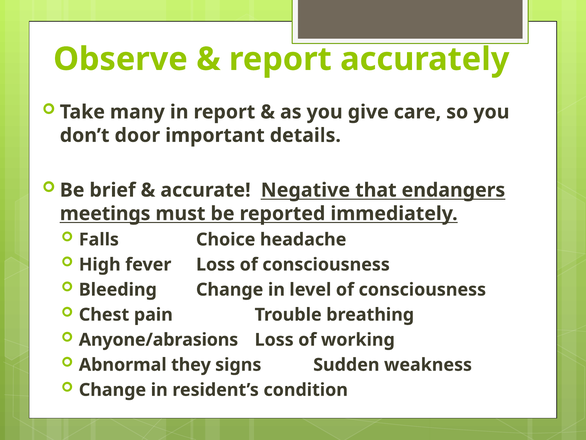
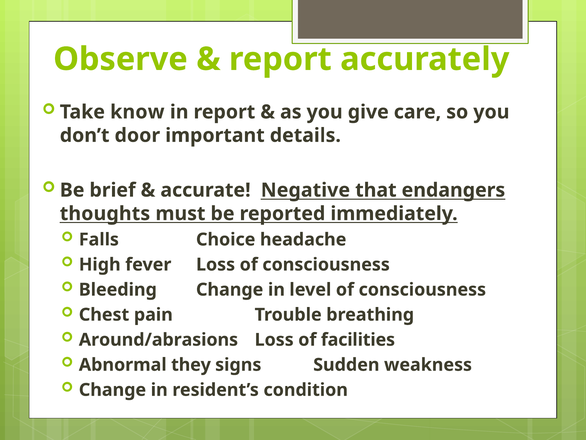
many: many -> know (137, 112)
meetings: meetings -> thoughts (105, 213)
Anyone/abrasions: Anyone/abrasions -> Around/abrasions (158, 339)
working: working -> facilities (358, 339)
